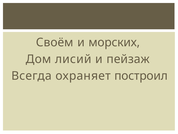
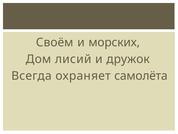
пейзаж: пейзаж -> дружок (128, 59)
построил: построил -> самолёта (141, 76)
